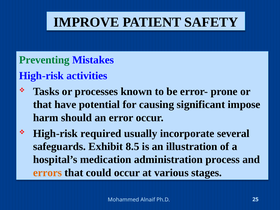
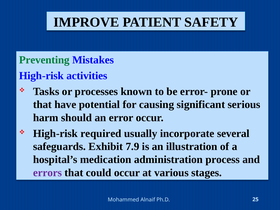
impose: impose -> serious (244, 105)
8.5: 8.5 -> 7.9 (133, 146)
errors colour: orange -> purple (47, 173)
